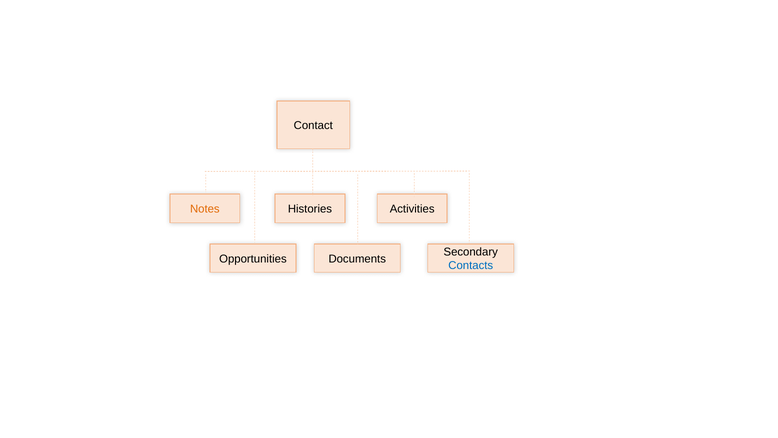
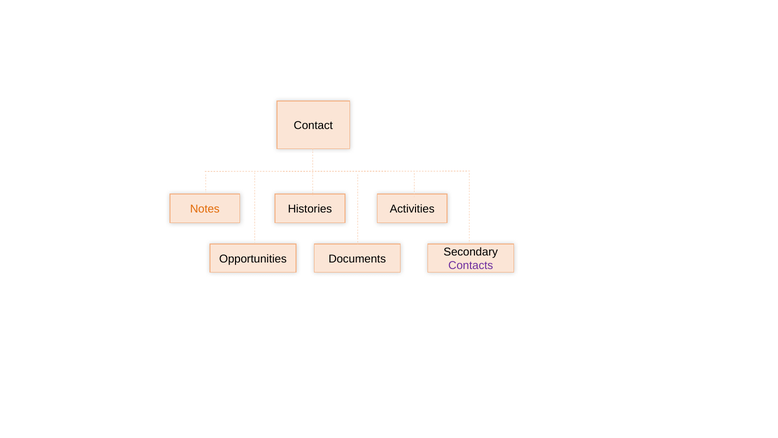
Contacts colour: blue -> purple (471, 265)
